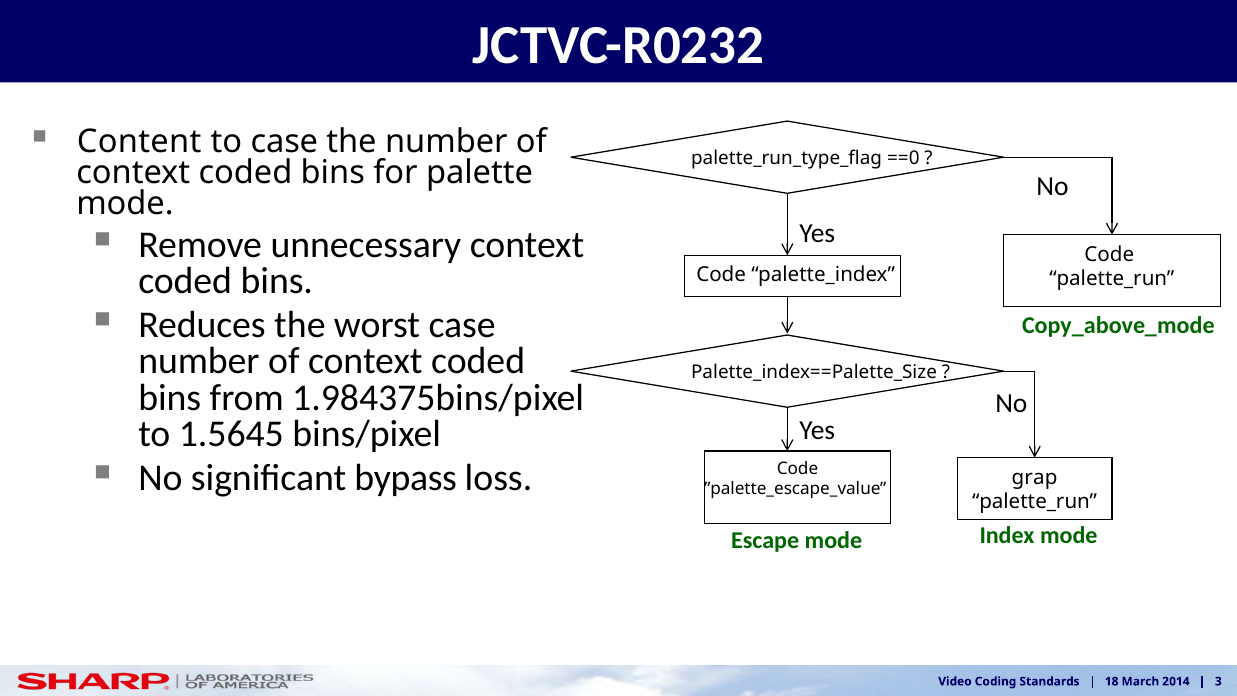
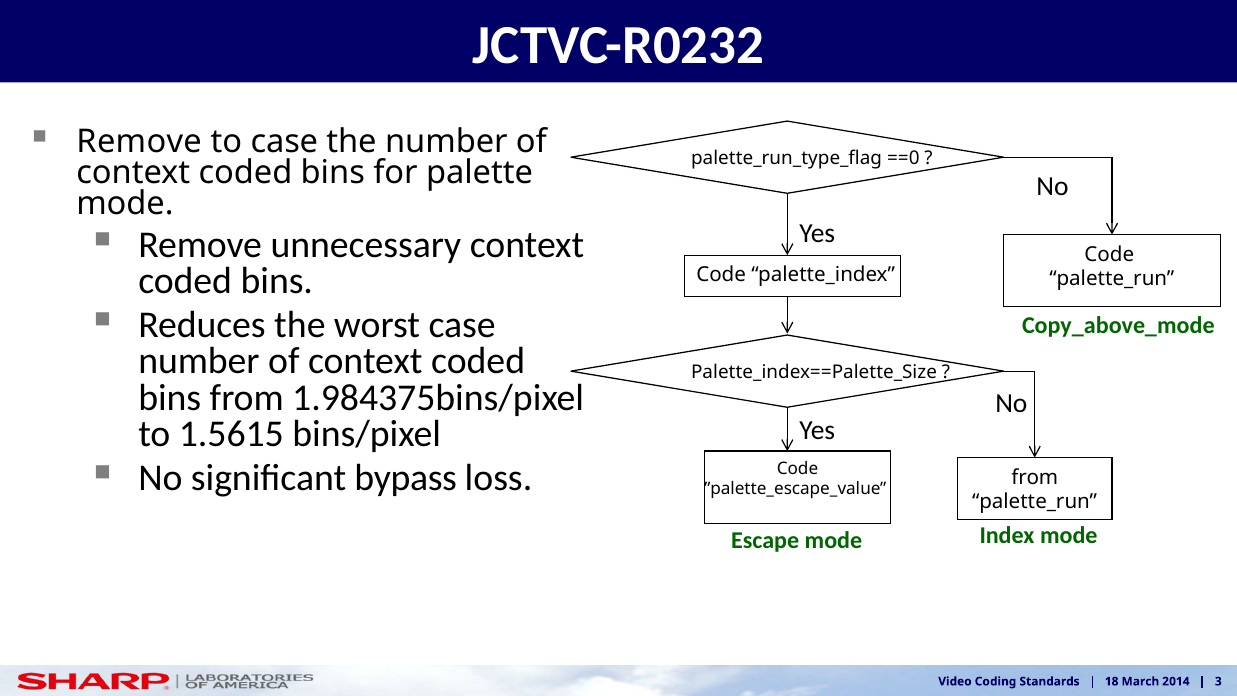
Content: Content -> Remove (139, 141)
1.5645: 1.5645 -> 1.5615 (231, 434)
grap: grap -> from (1035, 477)
